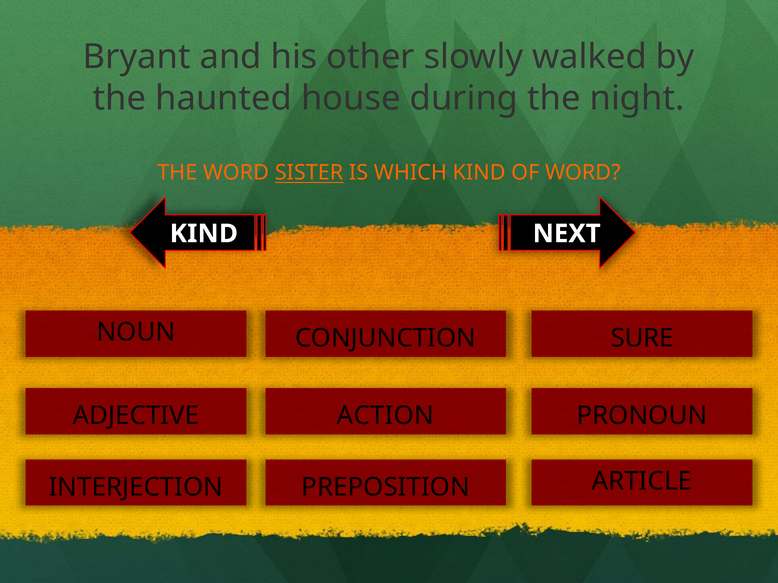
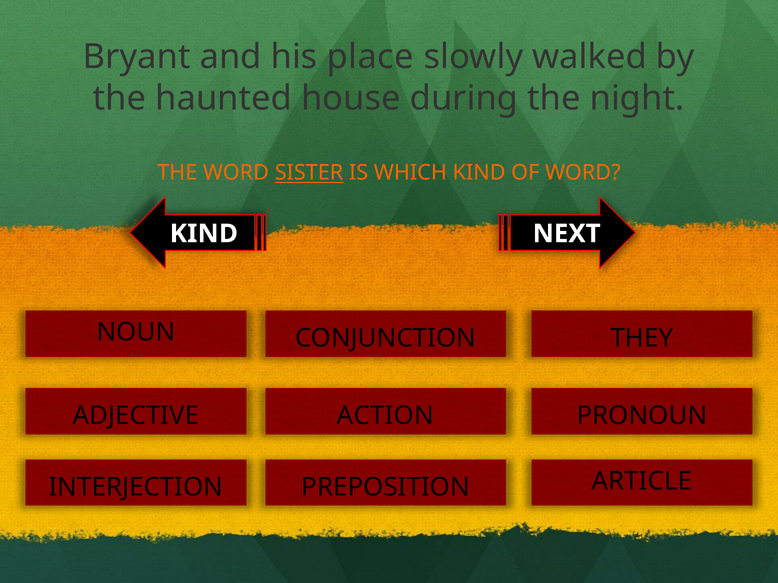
other: other -> place (370, 57)
SURE: SURE -> THEY (642, 338)
